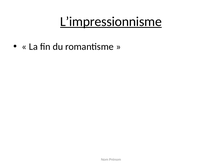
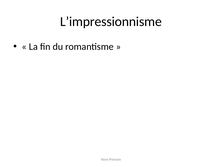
L’impressionnisme underline: present -> none (111, 21)
